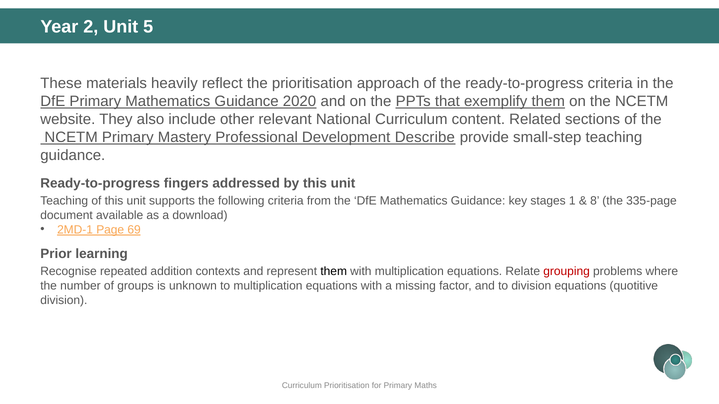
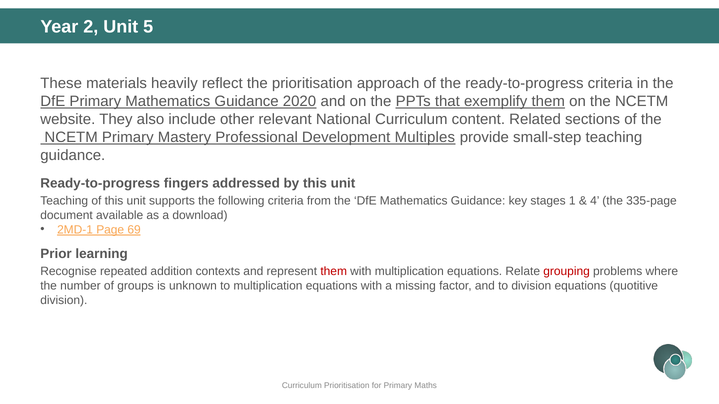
Describe: Describe -> Multiples (425, 138)
8: 8 -> 4 (595, 201)
them colour: black -> red (334, 272)
